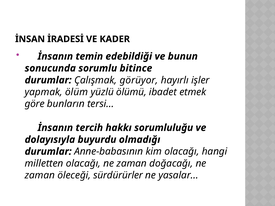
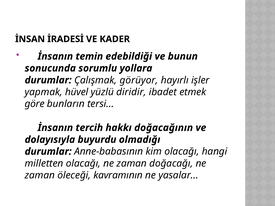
bitince: bitince -> yollara (136, 68)
ölüm: ölüm -> hüvel (77, 92)
ölümü: ölümü -> diridir (131, 92)
sorumluluğu: sorumluluğu -> doğacağının (164, 128)
sürdürürler: sürdürürler -> kavramının (118, 176)
